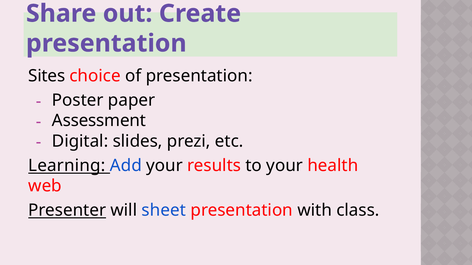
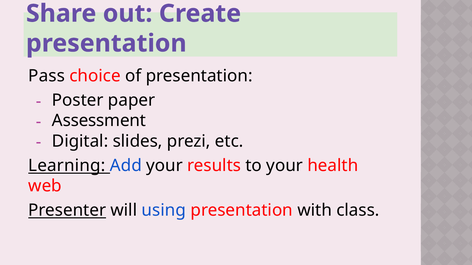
Sites: Sites -> Pass (47, 76)
sheet: sheet -> using (164, 211)
